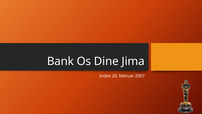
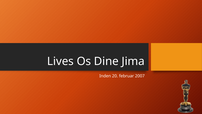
Bank: Bank -> Lives (60, 61)
